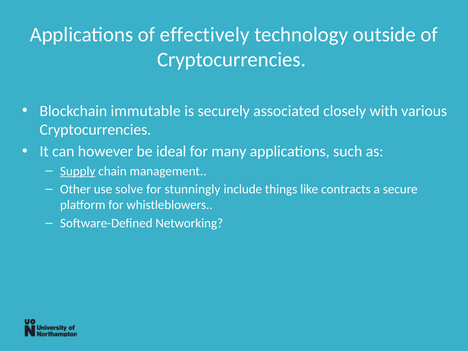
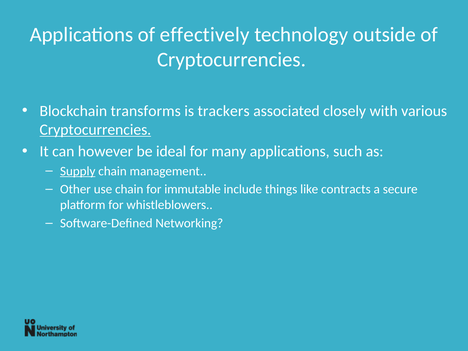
immutable: immutable -> transforms (146, 111)
securely: securely -> trackers (224, 111)
Cryptocurrencies underline: none -> present (95, 130)
use solve: solve -> chain (129, 189)
stunningly: stunningly -> immutable (193, 189)
